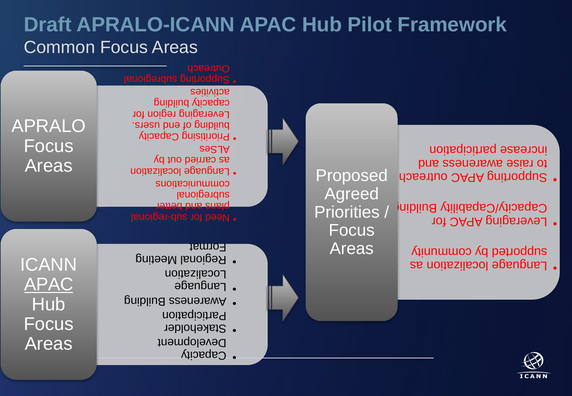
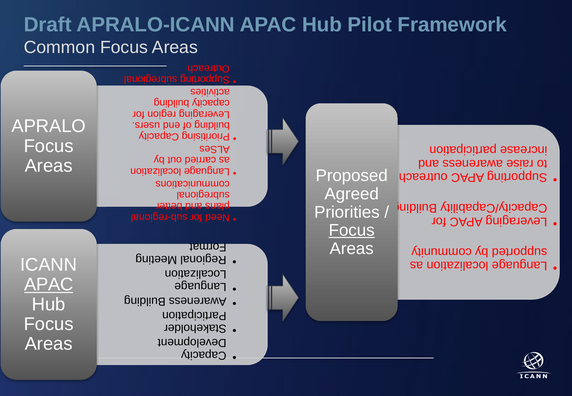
Focus underline: none -> present (352, 230)
